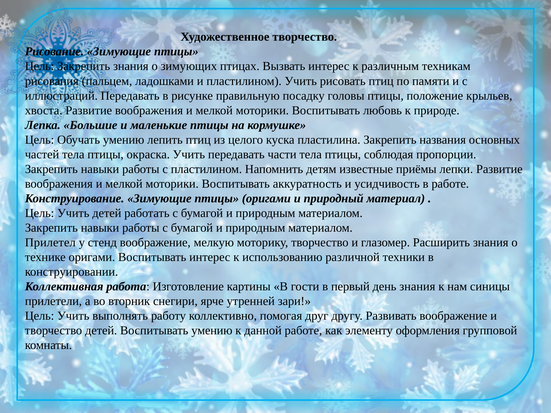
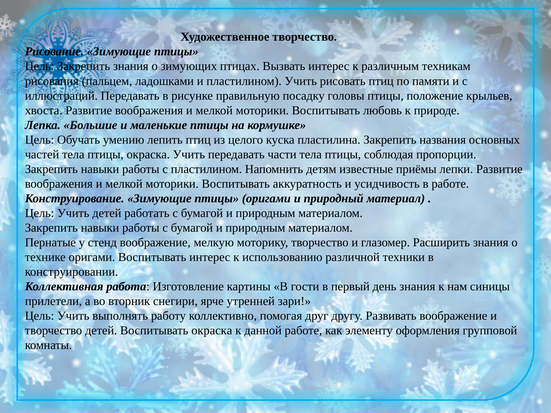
Прилетел: Прилетел -> Пернатые (50, 243)
Воспитывать умению: умению -> окраска (212, 331)
